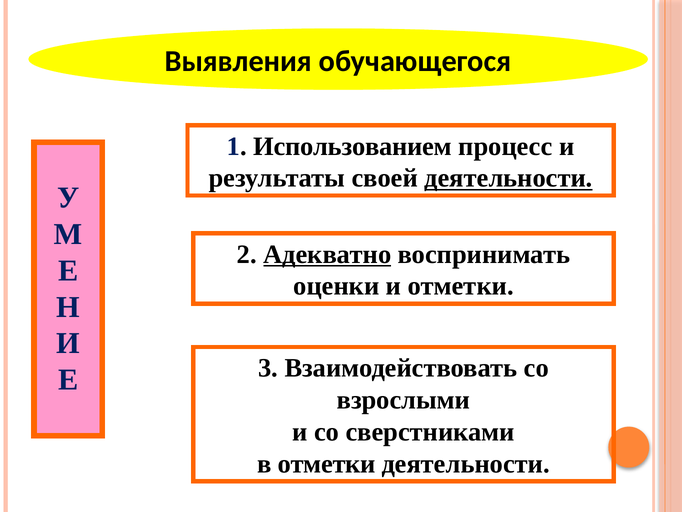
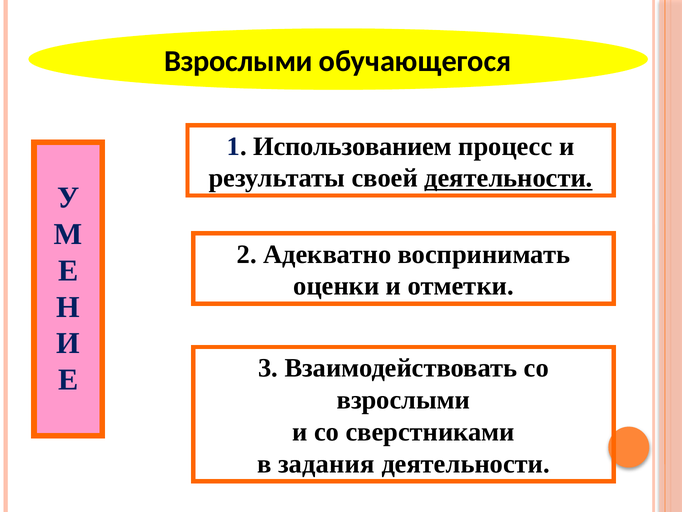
Выявления: Выявления -> Взрослыми (238, 61)
Адекватно underline: present -> none (327, 254)
в отметки: отметки -> задания (326, 463)
